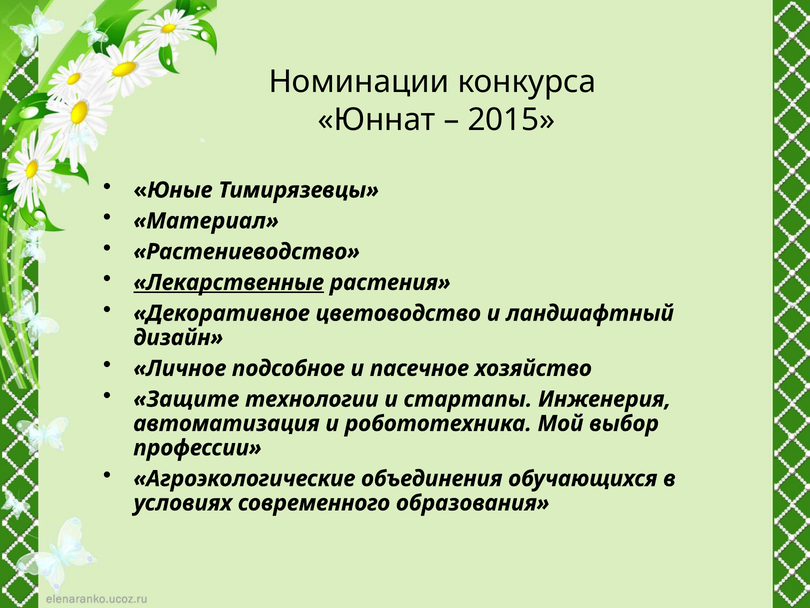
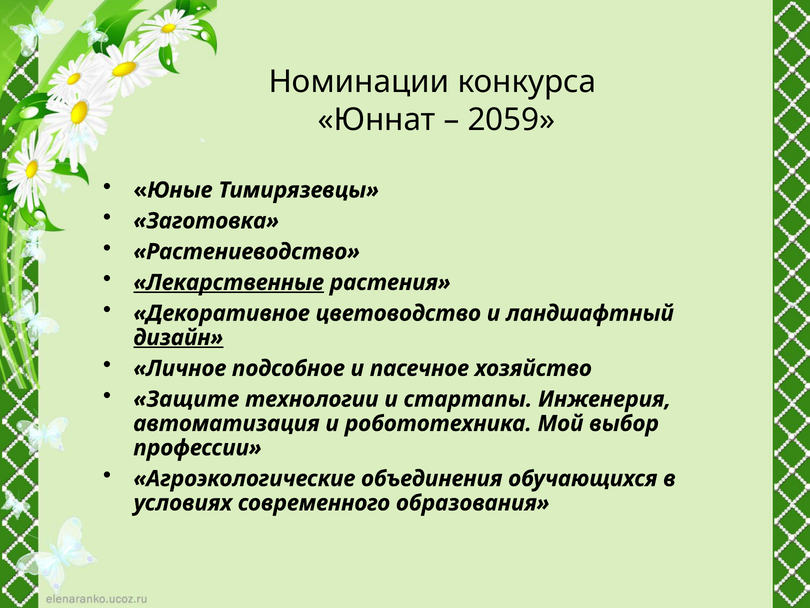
2015: 2015 -> 2059 (512, 120)
Материал: Материал -> Заготовка (206, 221)
дизайн underline: none -> present (178, 337)
